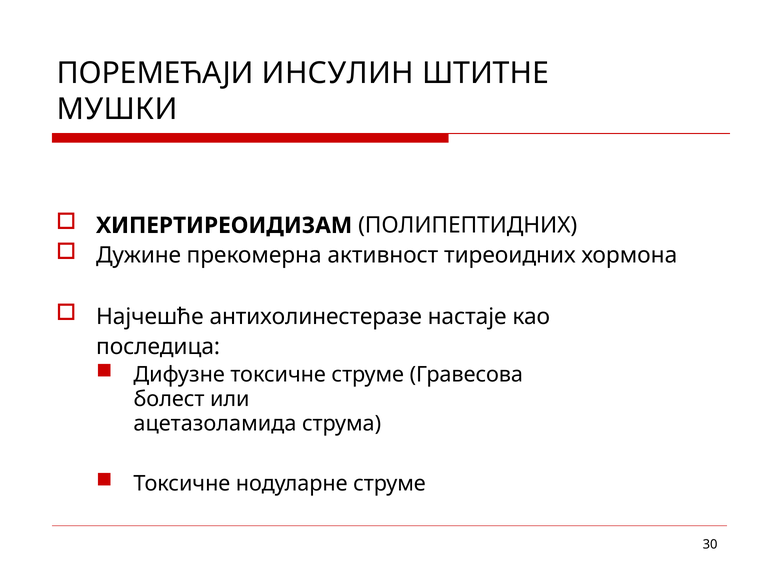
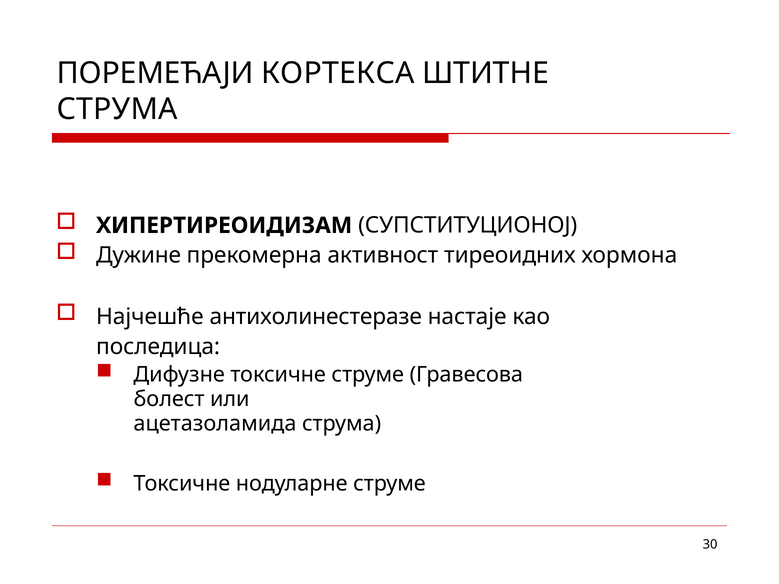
ИНСУЛИН: ИНСУЛИН -> КОРТЕКСА (338, 73)
МУШКИ: МУШКИ -> СТРУМА (117, 109)
ПОЛИПЕПТИДНИХ: ПОЛИПЕПТИДНИХ -> СУПСТИТУЦИОНОЈ (468, 226)
